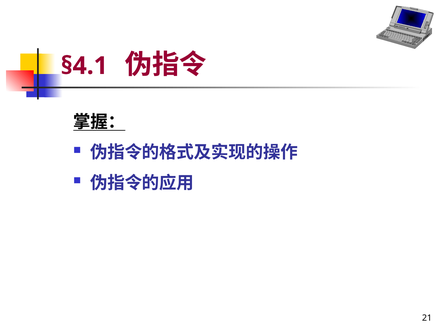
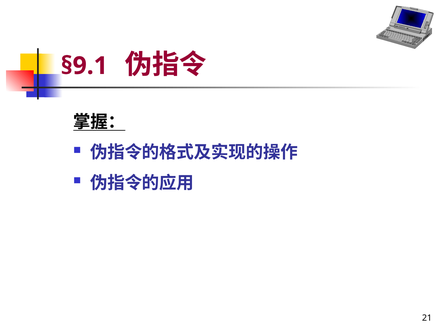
§4.1: §4.1 -> §9.1 (84, 66)
